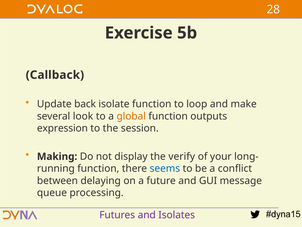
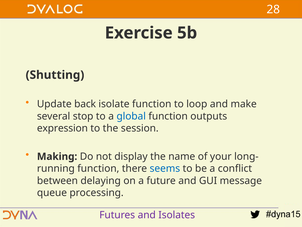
Callback: Callback -> Shutting (55, 75)
look: look -> stop (83, 116)
global colour: orange -> blue (131, 116)
verify: verify -> name (182, 156)
